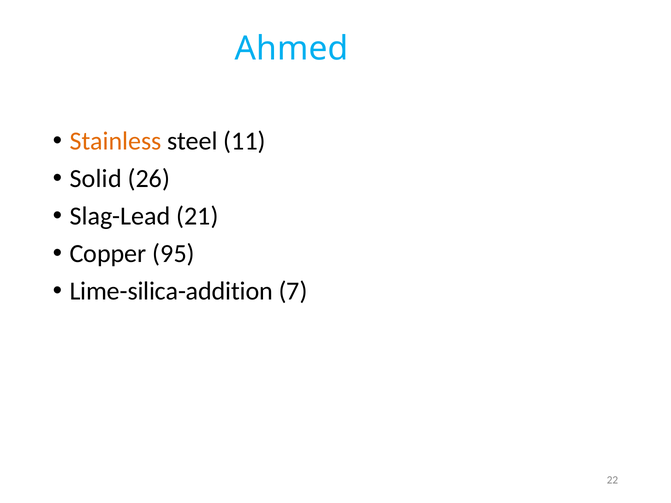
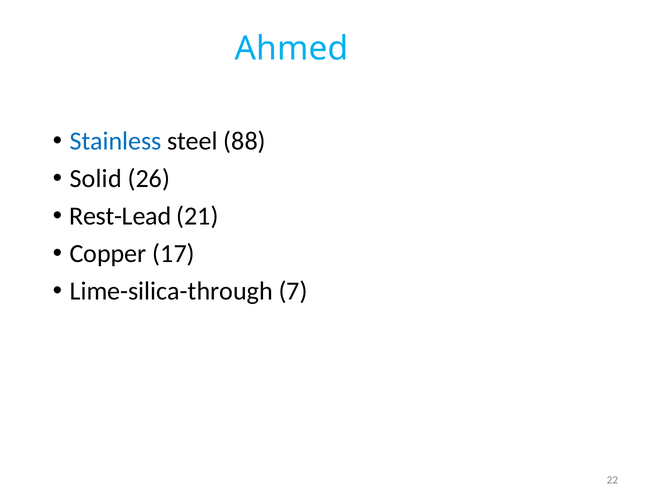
Stainless colour: orange -> blue (116, 141)
11: 11 -> 88 (245, 141)
Slag-Lead: Slag-Lead -> Rest-Lead (120, 216)
95: 95 -> 17 (174, 254)
Lime-silica-addition: Lime-silica-addition -> Lime-silica-through (171, 291)
